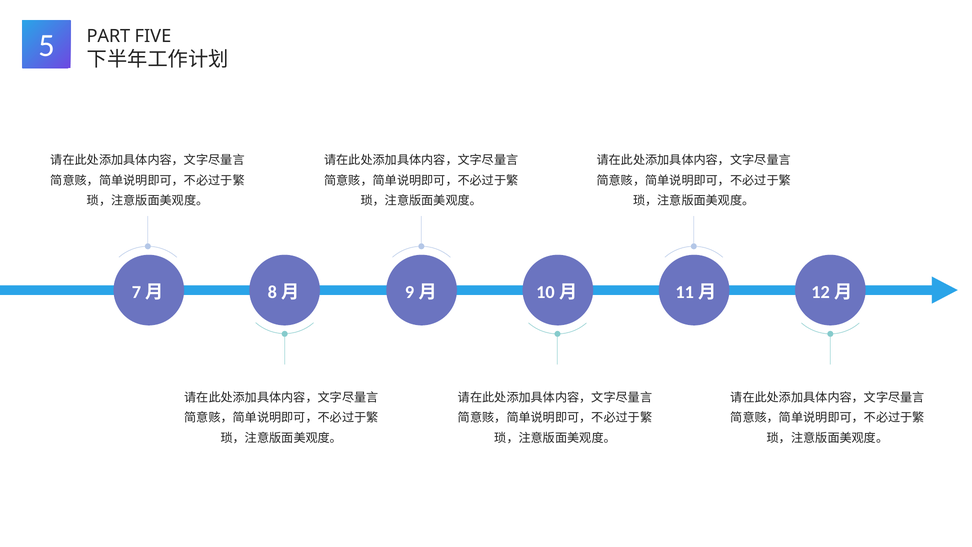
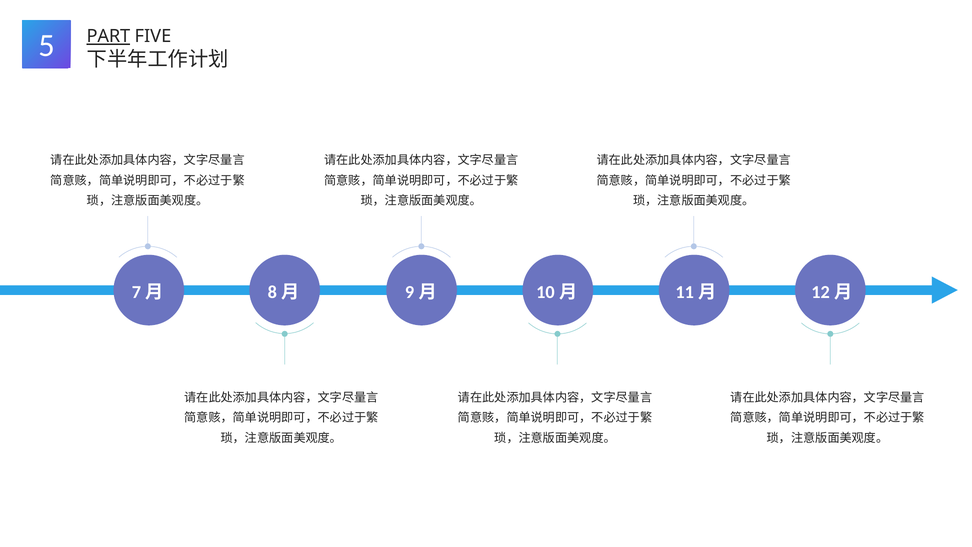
PART underline: none -> present (108, 36)
